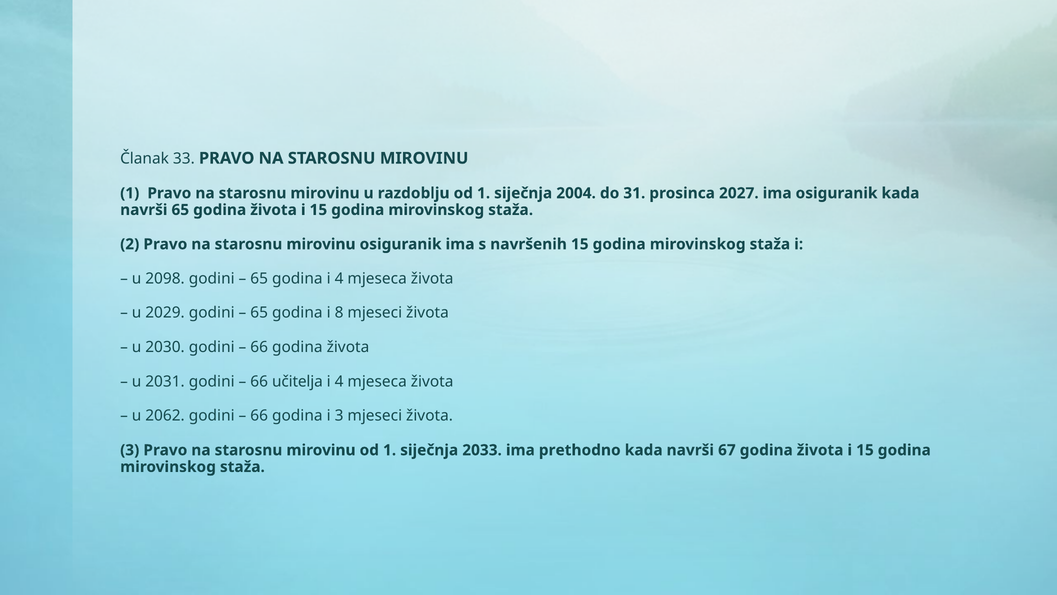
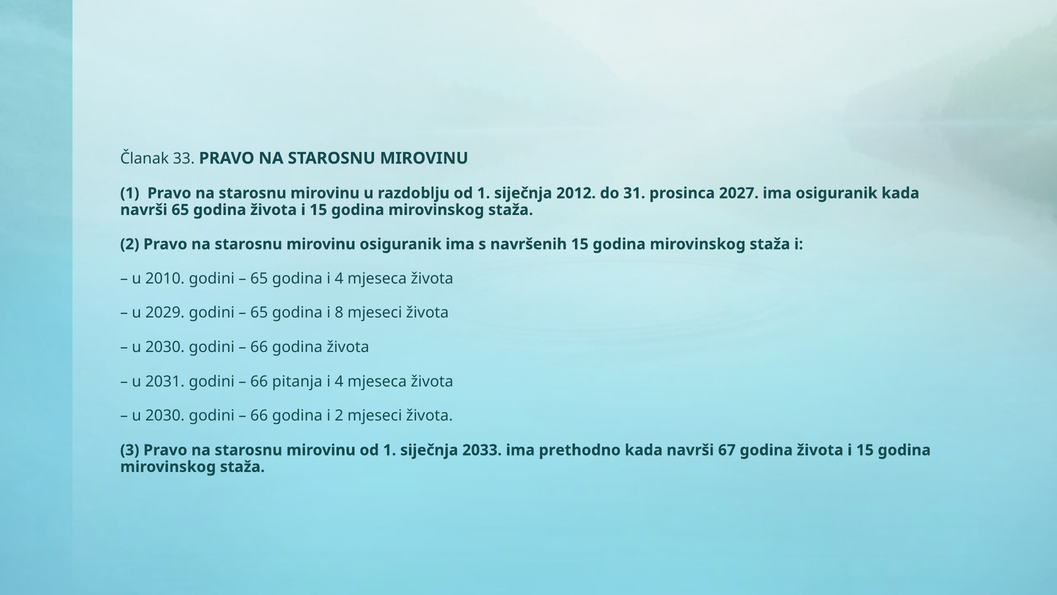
2004: 2004 -> 2012 (576, 193)
2098: 2098 -> 2010 (165, 278)
učitelja: učitelja -> pitanja (297, 381)
2062: 2062 -> 2030 (165, 416)
i 3: 3 -> 2 (339, 416)
